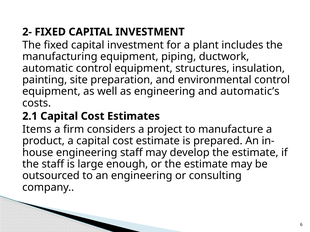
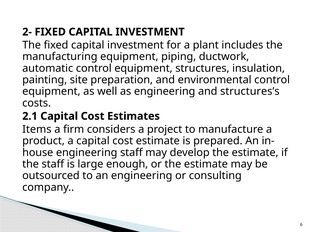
automatic’s: automatic’s -> structures’s (250, 92)
